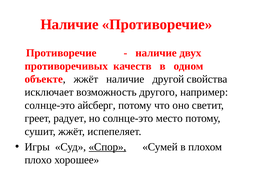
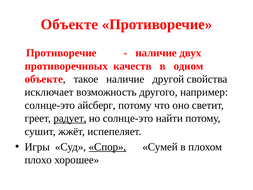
Наличие: Наличие -> Объекте (69, 24)
объекте жжёт: жжёт -> такое (86, 79)
радует underline: none -> present (70, 118)
место: место -> найти (169, 118)
